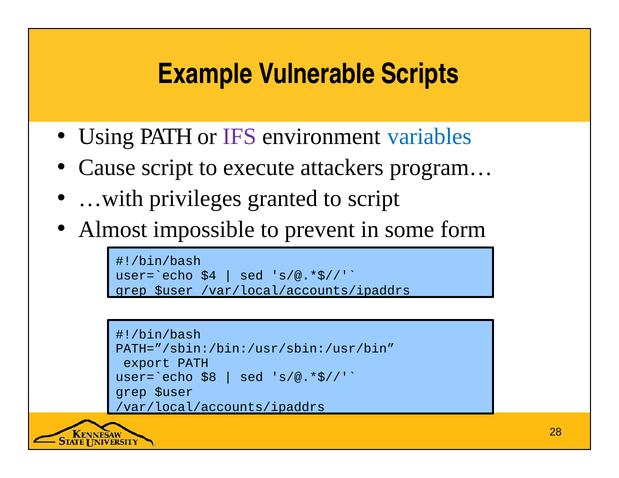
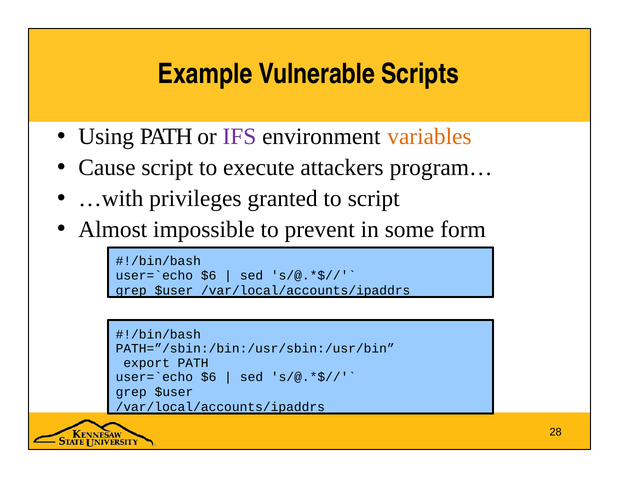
variables colour: blue -> orange (429, 137)
$4: $4 -> $6 (209, 276)
$8: $8 -> $6 (209, 377)
